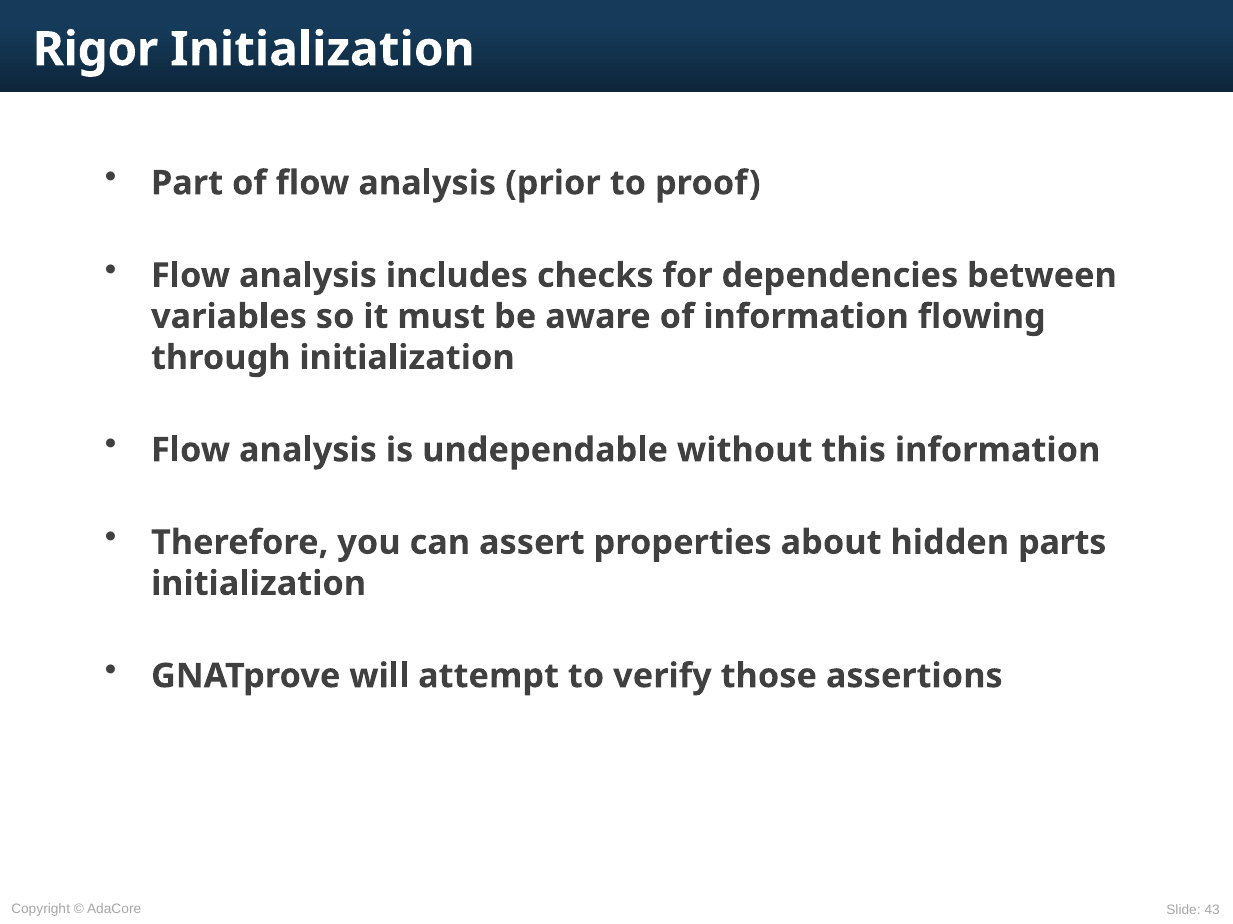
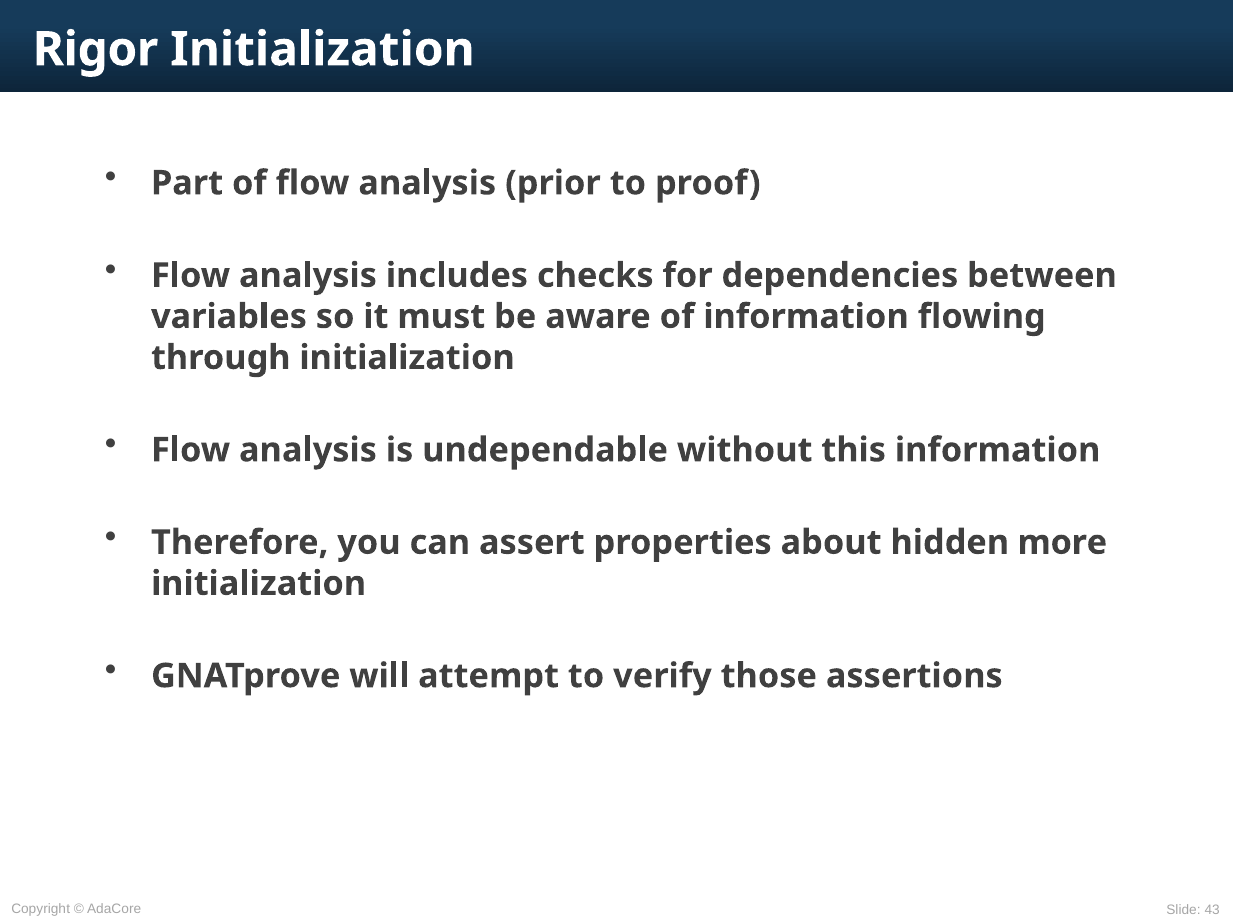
parts: parts -> more (1062, 543)
